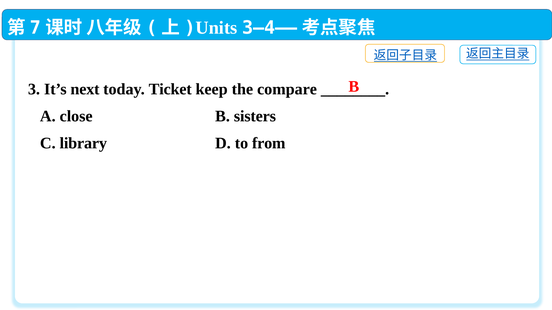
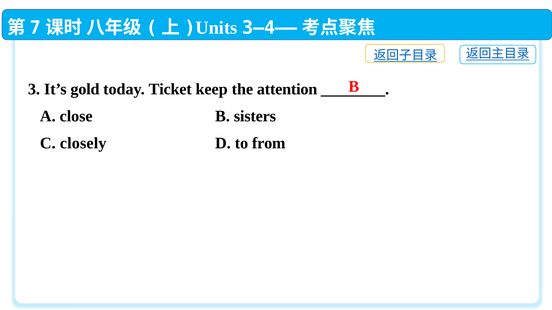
next: next -> gold (85, 89)
compare: compare -> attention (287, 89)
library: library -> closely (83, 143)
